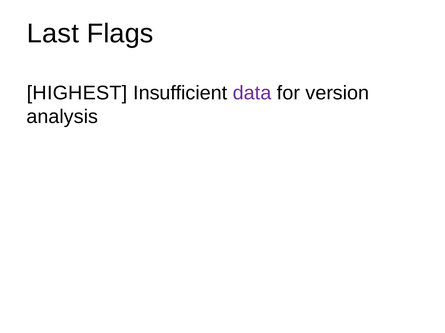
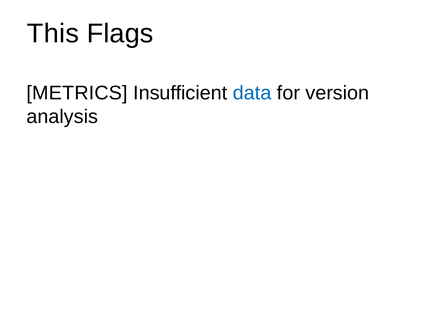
Last: Last -> This (53, 34)
HIGHEST: HIGHEST -> METRICS (77, 93)
data colour: purple -> blue (252, 93)
